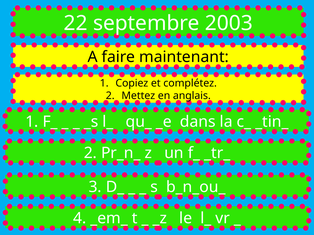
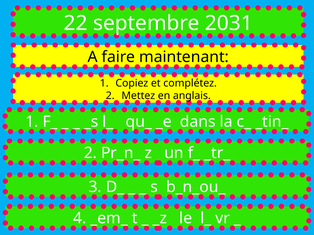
2003: 2003 -> 2031 (229, 23)
